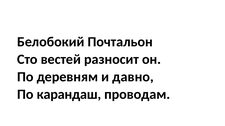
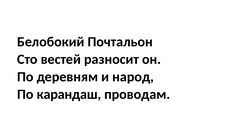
давно: давно -> народ (133, 77)
